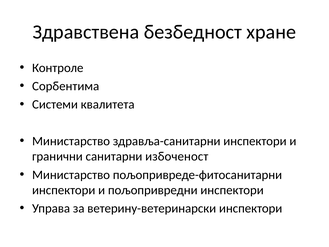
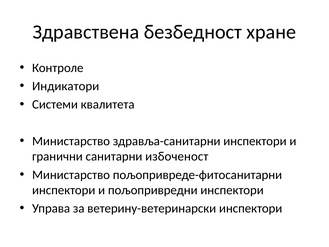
Сорбентима: Сорбентима -> Индикатори (66, 86)
